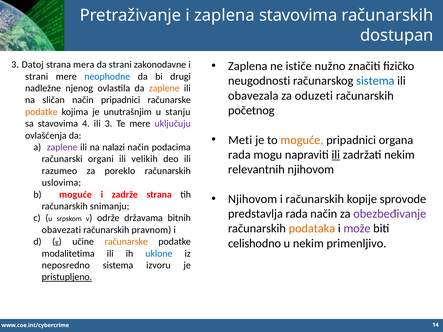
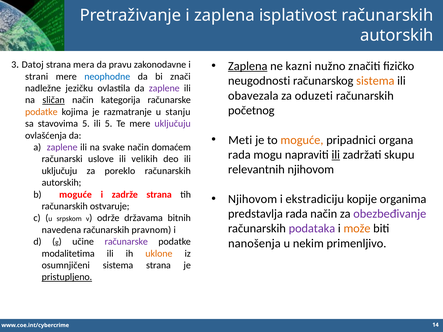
zaplena stavovima: stavovima -> isplativost (298, 15)
dostupan: dostupan -> autorskih (397, 35)
da strani: strani -> pravu (120, 64)
Zaplena underline: none -> present (248, 66)
ističe: ističe -> kazni (299, 66)
drugi: drugi -> znači (180, 77)
sistema colour: blue -> orange (375, 81)
njenog: njenog -> jezičku (79, 88)
zaplene colour: orange -> purple (164, 88)
sličan underline: none -> present (54, 100)
način pripadnici: pripadnici -> kategorija (121, 100)
unutrašnjim: unutrašnjim -> razmatranje (128, 112)
stavovima 4: 4 -> 5 (86, 124)
ili 3: 3 -> 5 (109, 124)
nalazi: nalazi -> svake (114, 147)
podacima: podacima -> domaćem (171, 147)
zadržati nekim: nekim -> skupu (399, 155)
organi: organi -> uslove (101, 159)
razumeo: razumeo -> uključuju (59, 171)
uslovima: uslovima -> autorskih (62, 183)
i računarskih: računarskih -> ekstradiciju (315, 199)
sprovode: sprovode -> organima (403, 199)
snimanju: snimanju -> ostvaruje (110, 206)
podataka colour: orange -> purple (312, 229)
može colour: purple -> orange (357, 229)
obavezati: obavezati -> navedena (61, 230)
računarske colour: orange -> purple (126, 242)
celishodno: celishodno -> nanošenja (254, 243)
uklone colour: blue -> orange (159, 254)
neposredno: neposredno -> osumnjičeni (66, 265)
sistema izvoru: izvoru -> strana (158, 265)
